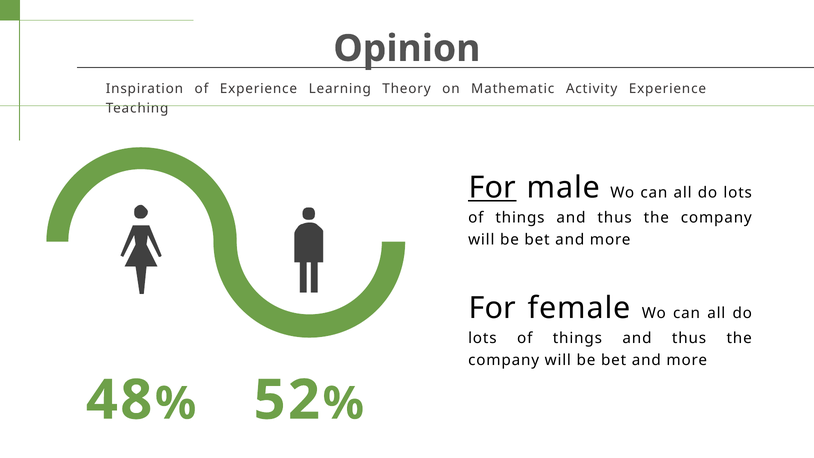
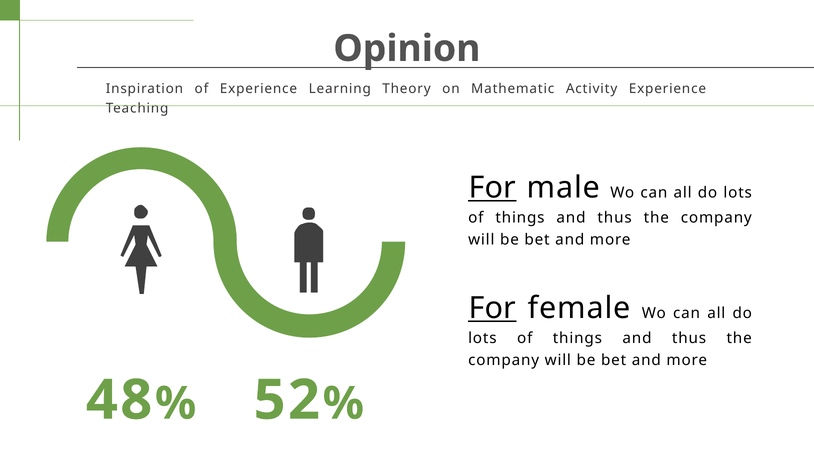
For underline: none -> present (492, 308)
